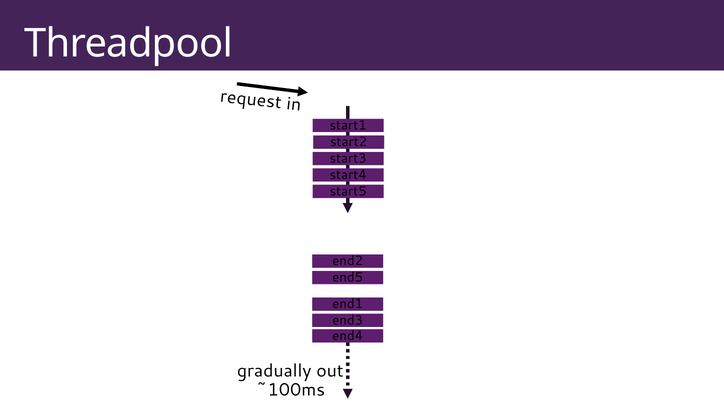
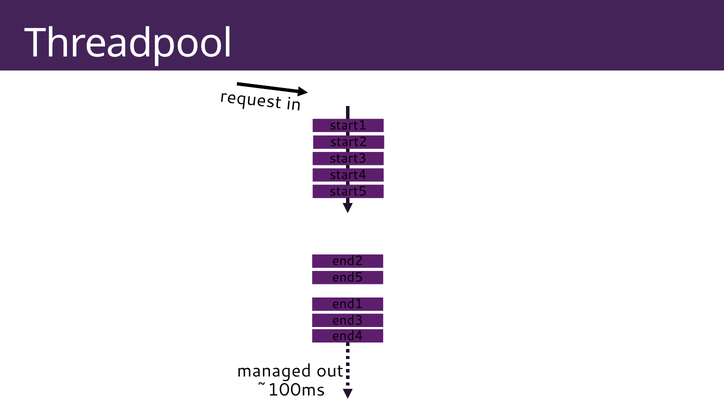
gradually: gradually -> managed (274, 371)
